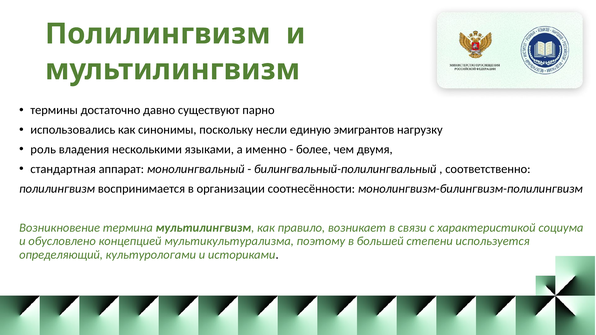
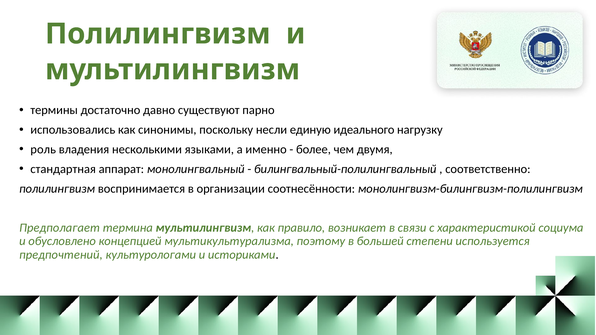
эмигрантов: эмигрантов -> идеального (364, 130)
Возникновение: Возникновение -> Предполагает (60, 228)
определяющий: определяющий -> предпочтений (61, 255)
